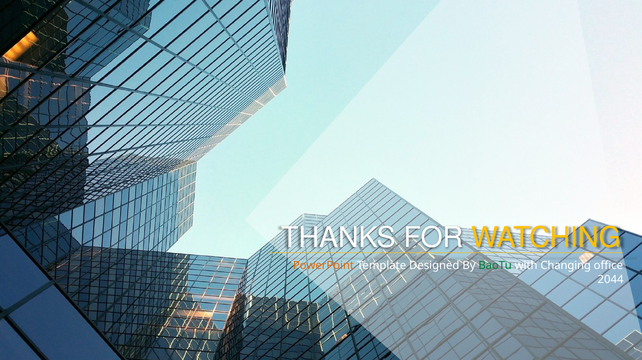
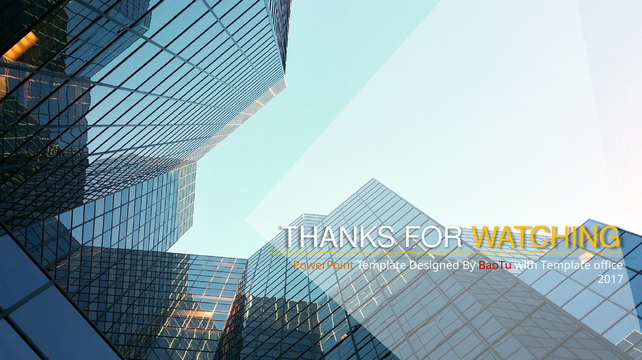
BaoTu colour: green -> red (495, 265)
with Changing: Changing -> Template (566, 265)
2044: 2044 -> 2017 (611, 279)
